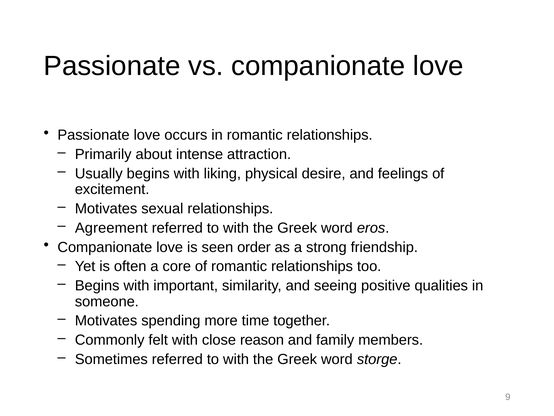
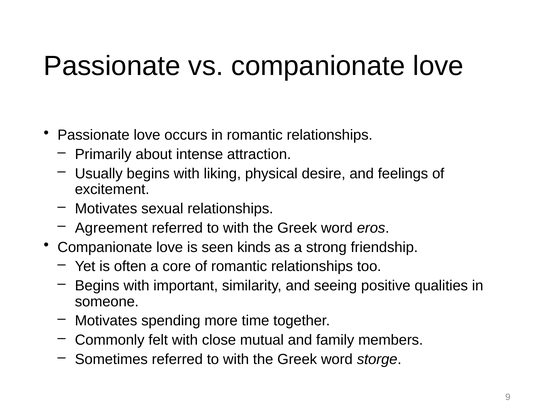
order: order -> kinds (254, 247)
reason: reason -> mutual (262, 340)
